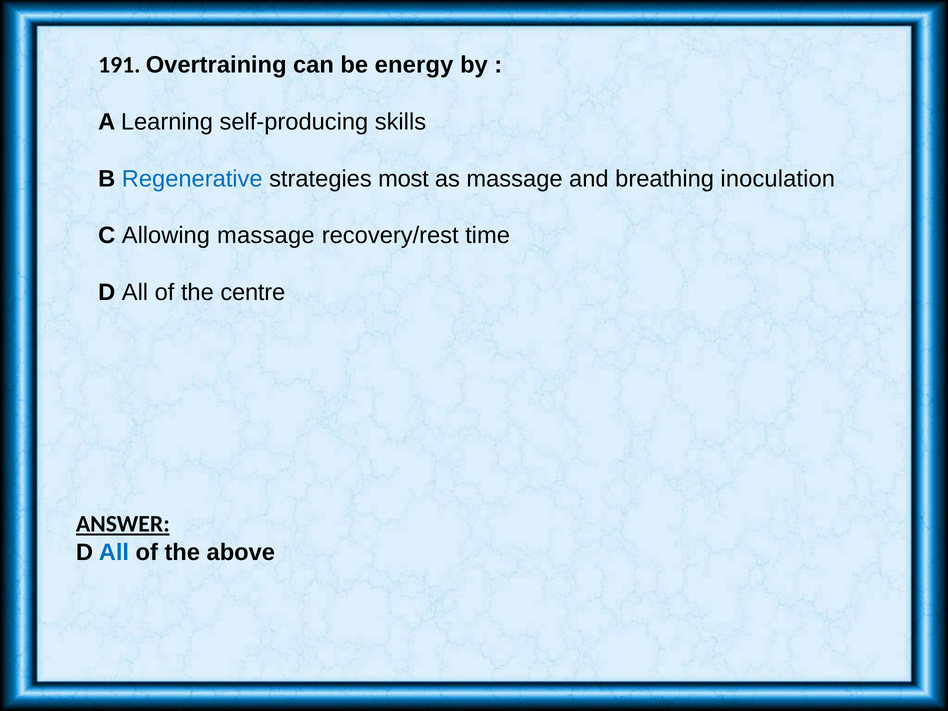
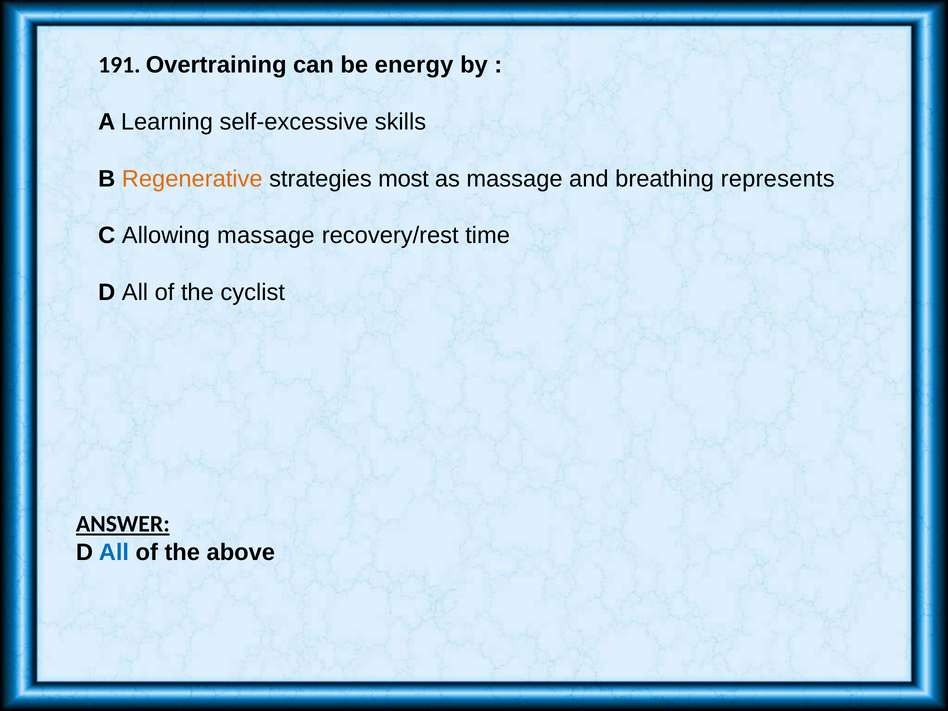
self-producing: self-producing -> self-excessive (294, 122)
Regenerative colour: blue -> orange (192, 179)
inoculation: inoculation -> represents (778, 179)
centre: centre -> cyclist (253, 292)
